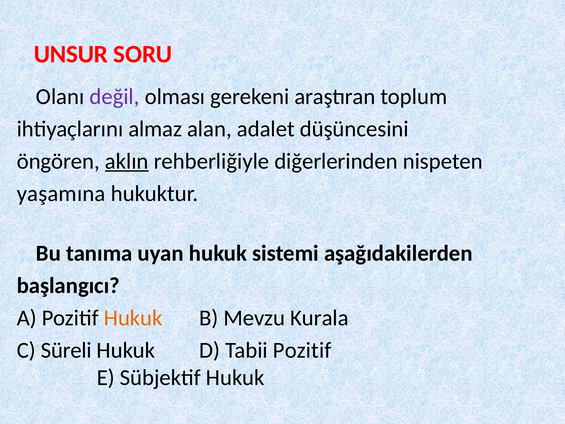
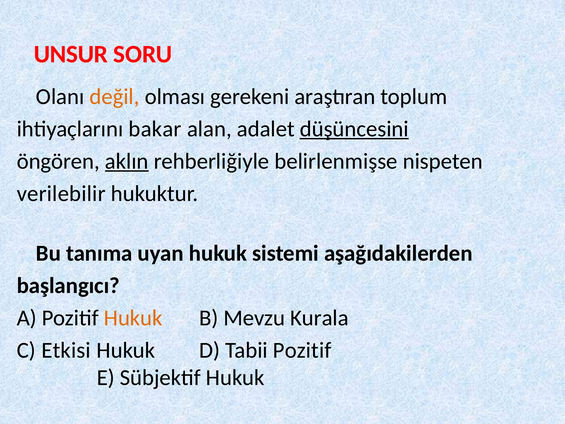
değil colour: purple -> orange (115, 96)
almaz: almaz -> bakar (155, 129)
düşüncesini underline: none -> present (354, 129)
diğerlerinden: diğerlerinden -> belirlenmişse (336, 161)
yaşamına: yaşamına -> verilebilir (61, 193)
Süreli: Süreli -> Etkisi (66, 350)
